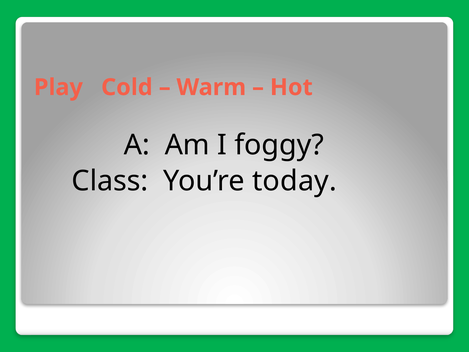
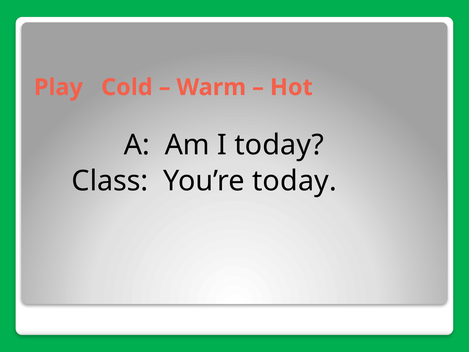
I foggy: foggy -> today (279, 145)
